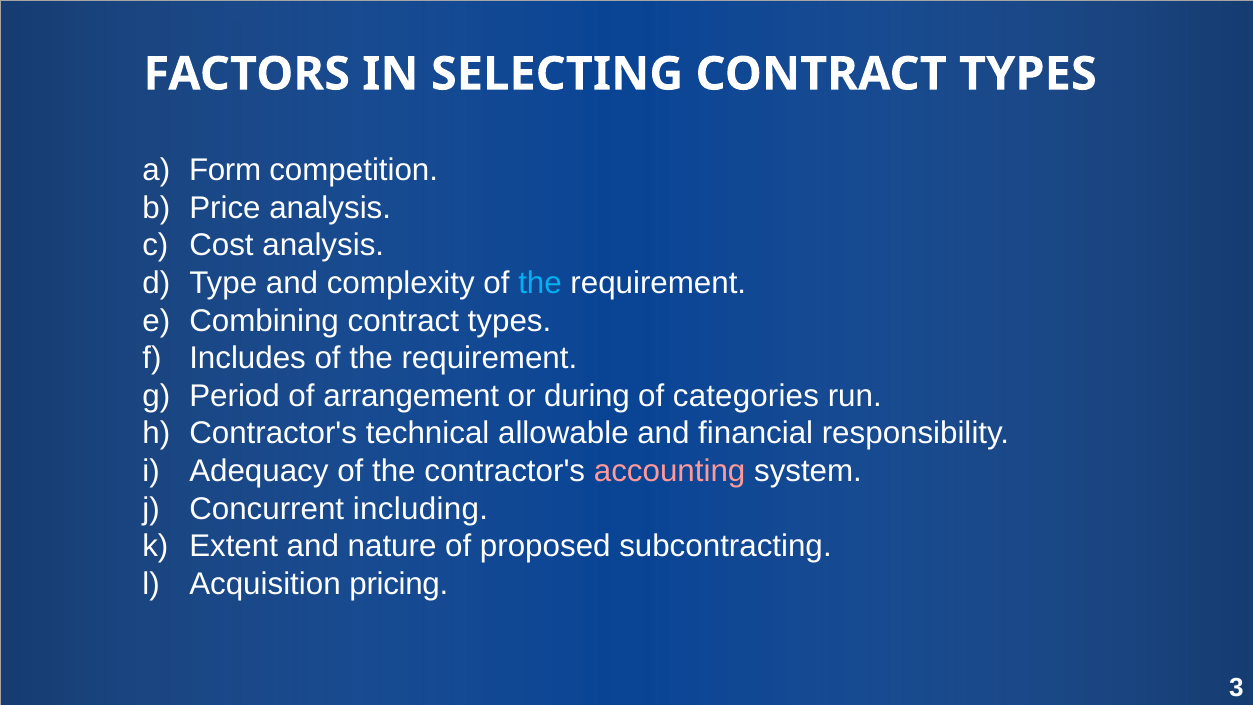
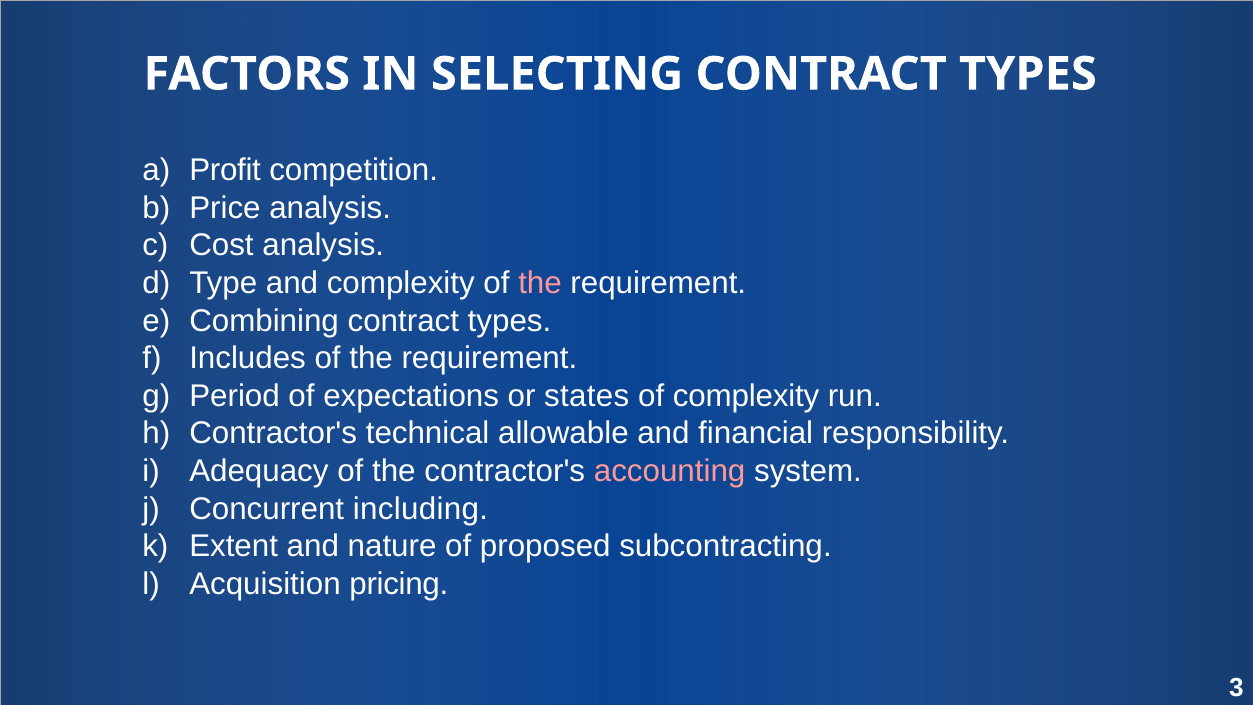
Form: Form -> Profit (225, 170)
the colour: light blue -> pink (540, 283)
arrangement: arrangement -> expectations (411, 396)
during: during -> states (587, 396)
of categories: categories -> complexity (746, 396)
